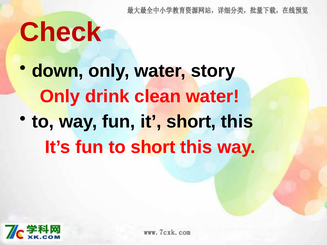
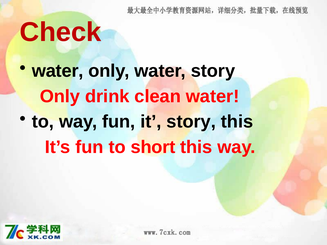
down: down -> water (58, 71)
it short: short -> story (191, 122)
